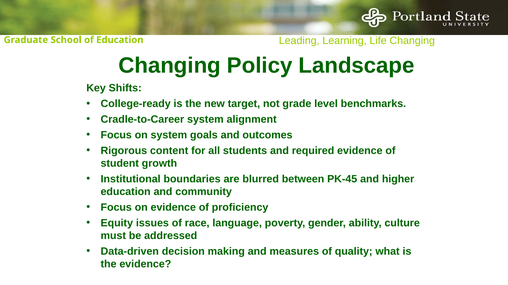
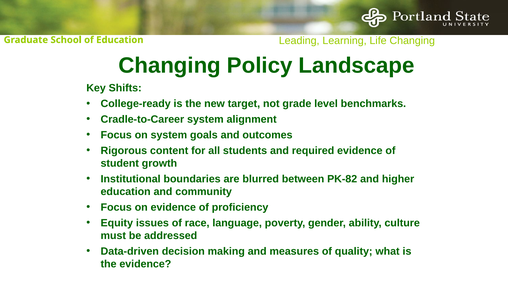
PK-45: PK-45 -> PK-82 (342, 179)
